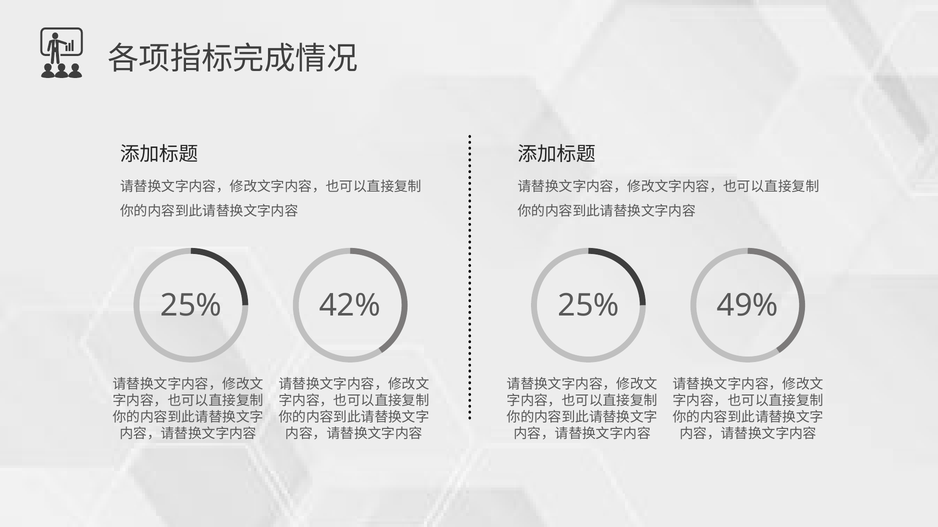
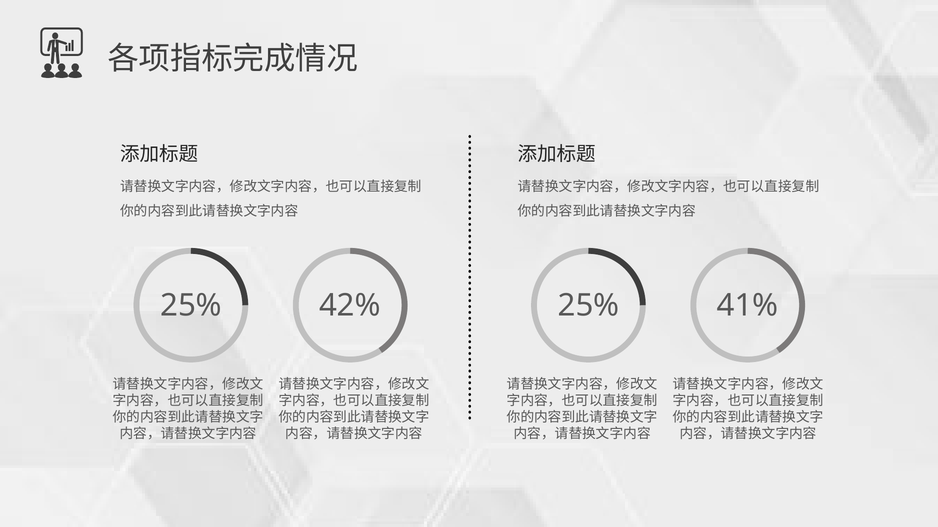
49%: 49% -> 41% (748, 306)
